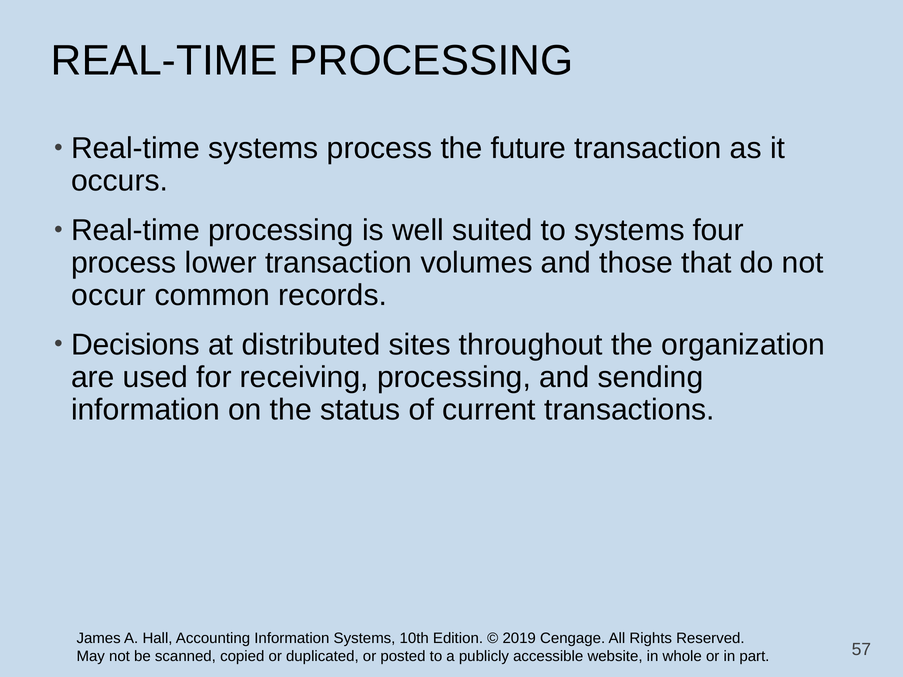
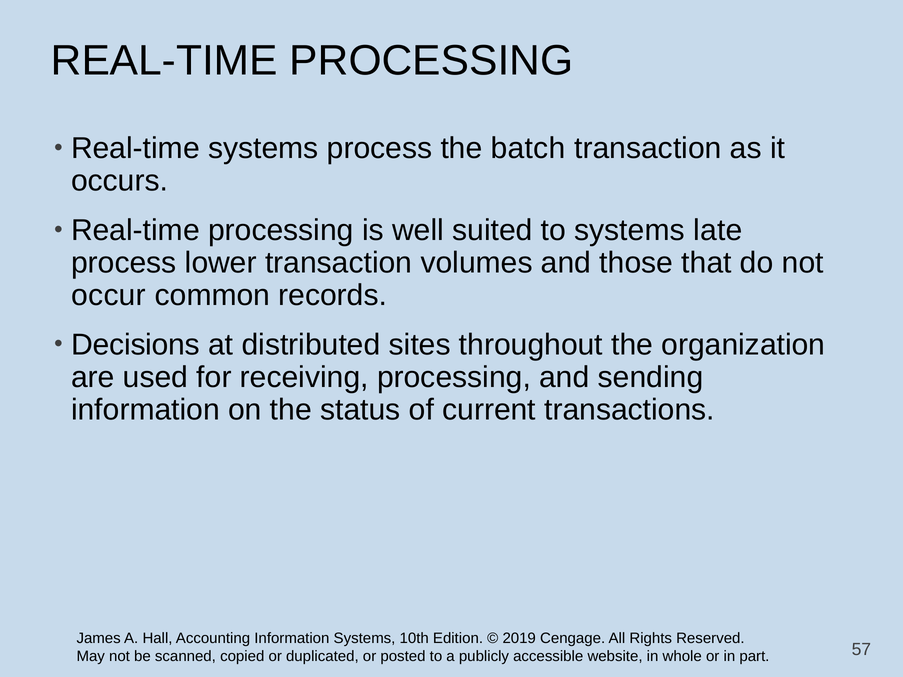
future: future -> batch (528, 149)
four: four -> late (718, 230)
